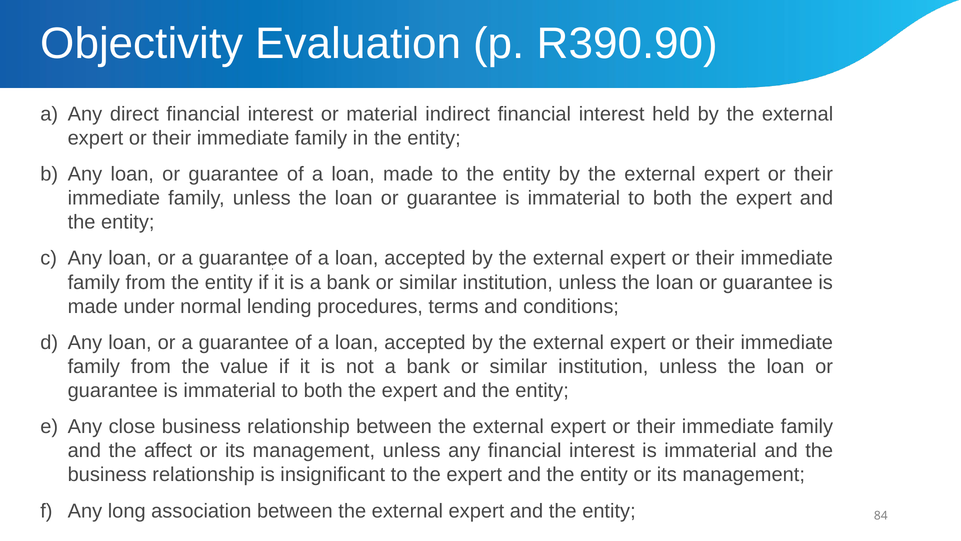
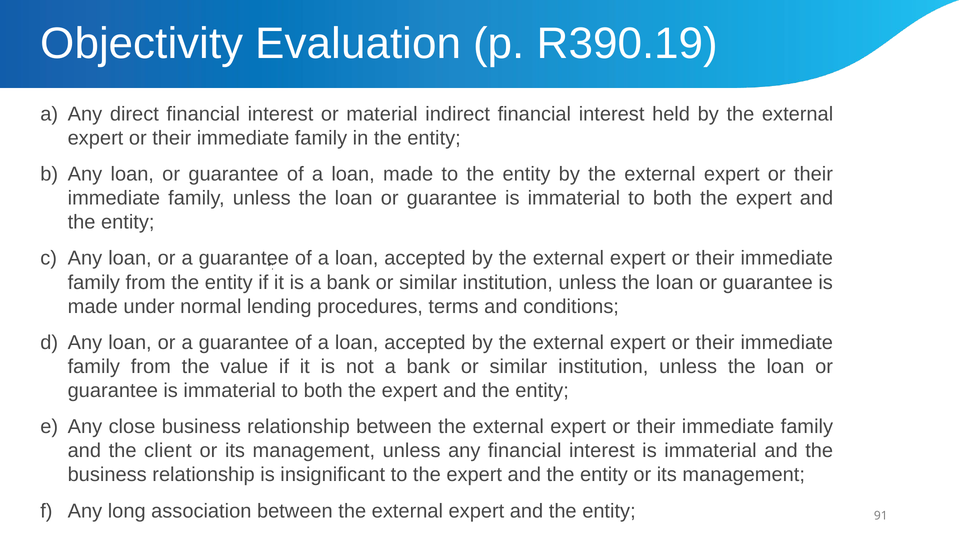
R390.90: R390.90 -> R390.19 (627, 44)
affect: affect -> client (168, 450)
84: 84 -> 91 (881, 515)
